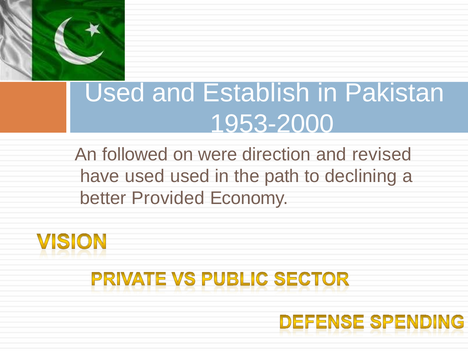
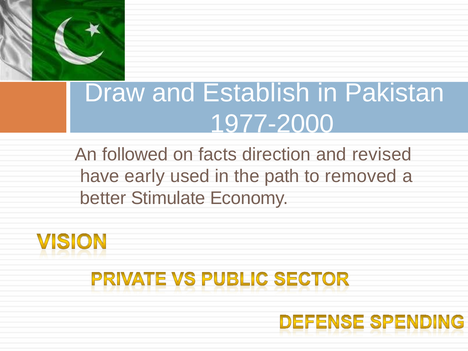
Used: Used -> Draw (115, 93)
1953-2000: 1953-2000 -> 1977-2000 (272, 124)
were: were -> facts (218, 154)
have used: used -> early (145, 176)
declining: declining -> removed (361, 176)
Provided: Provided -> Stimulate (168, 198)
